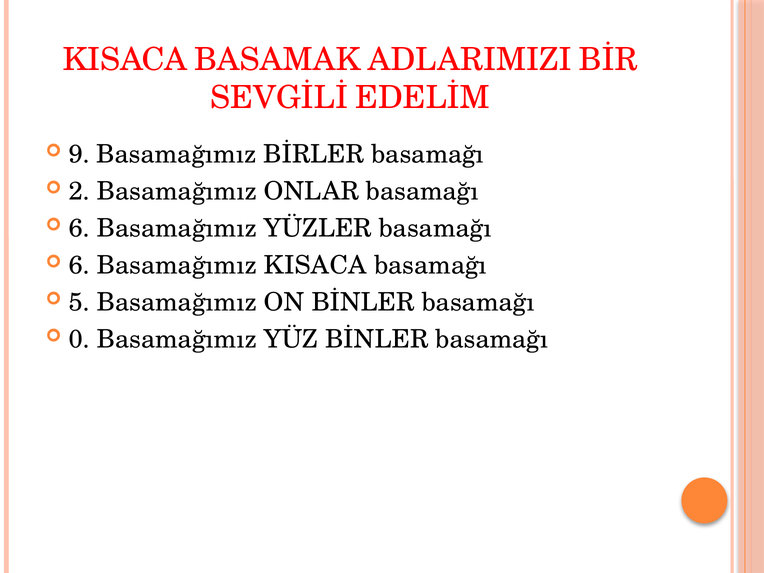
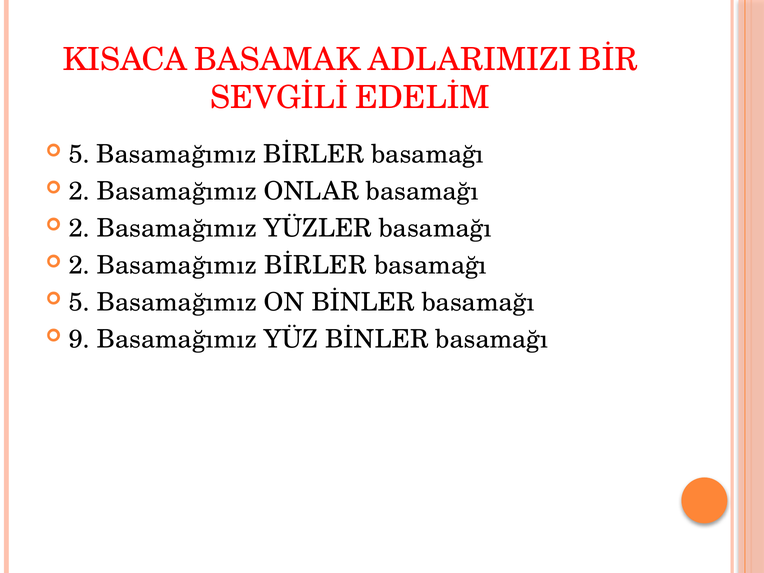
9: 9 -> 5 (79, 155)
6: 6 -> 2 (79, 228)
6: 6 -> 2 (79, 265)
KISACA: KISACA -> BİRLER (315, 265)
0: 0 -> 9 (79, 339)
